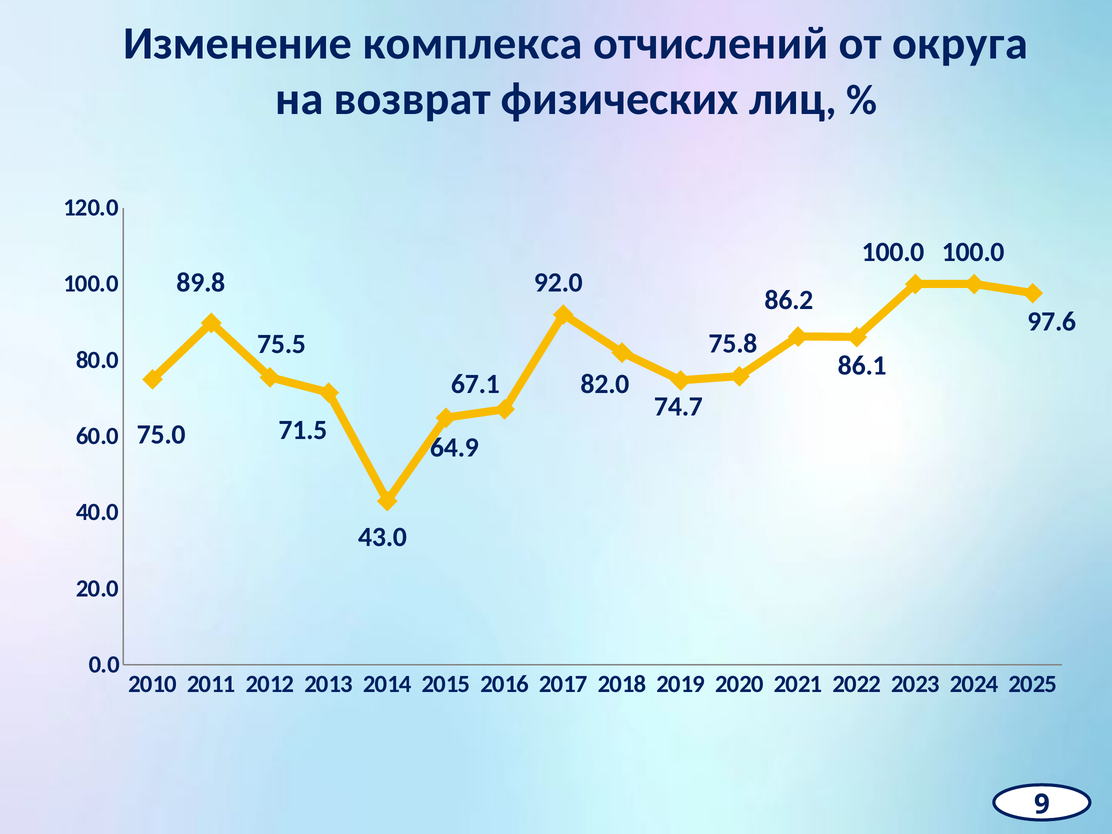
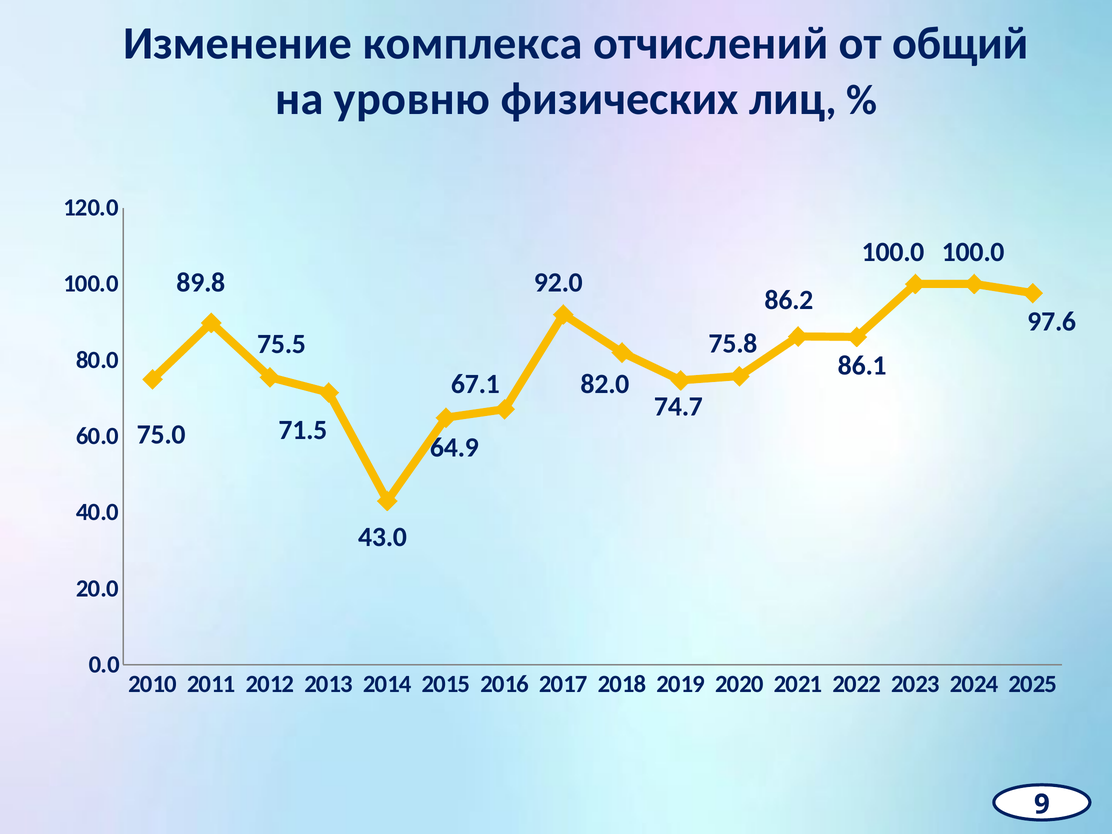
округа: округа -> общий (960, 43)
возврат: возврат -> уровню (412, 99)
